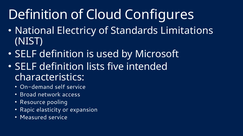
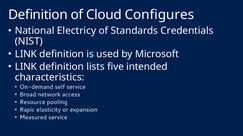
Limitations: Limitations -> Credentials (187, 31)
SELF: SELF -> LINK (26, 54)
SELF: SELF -> LINK (26, 67)
